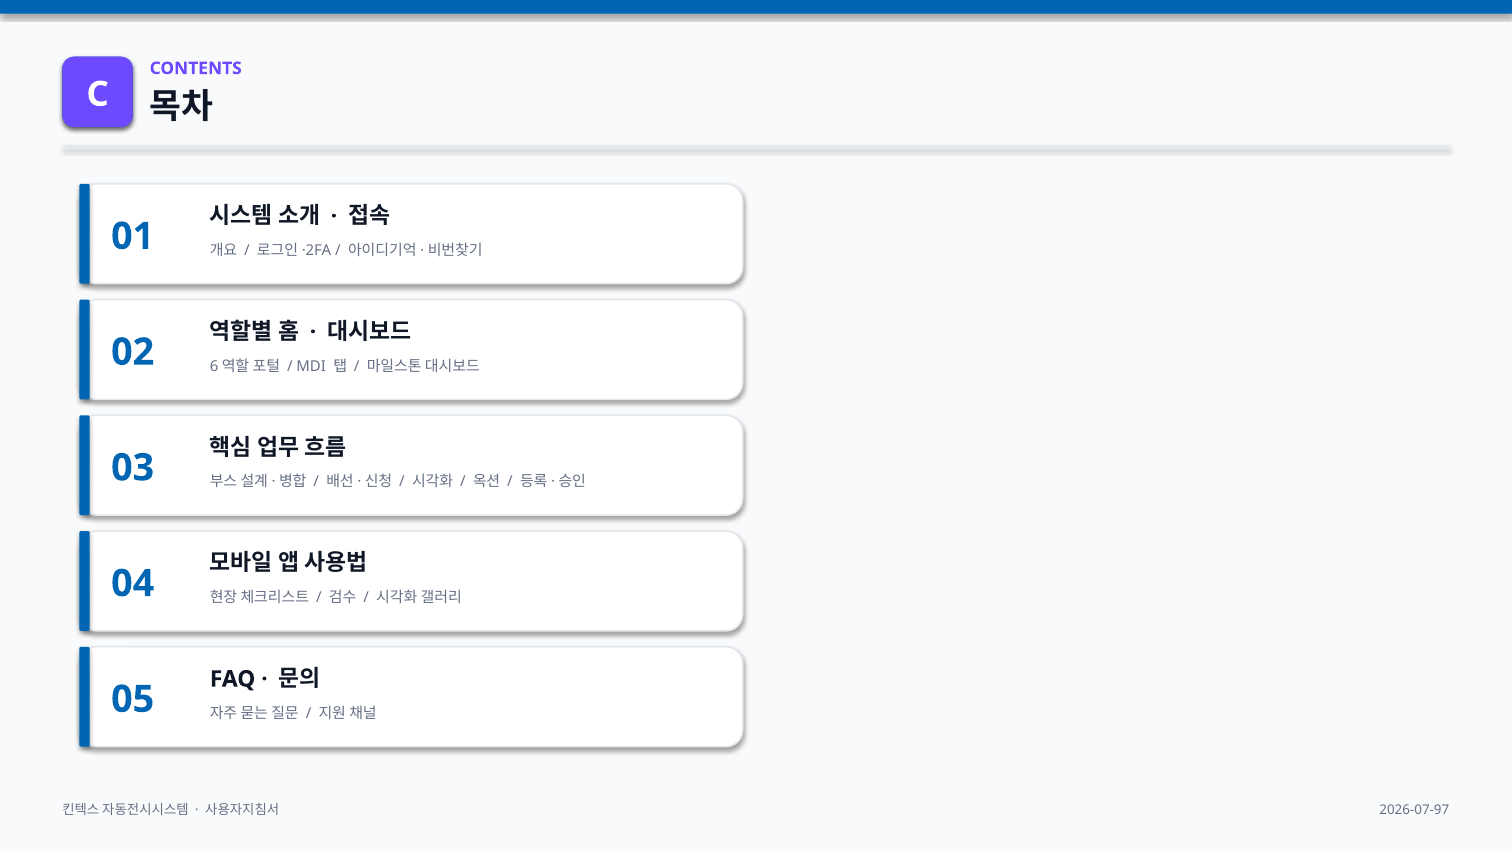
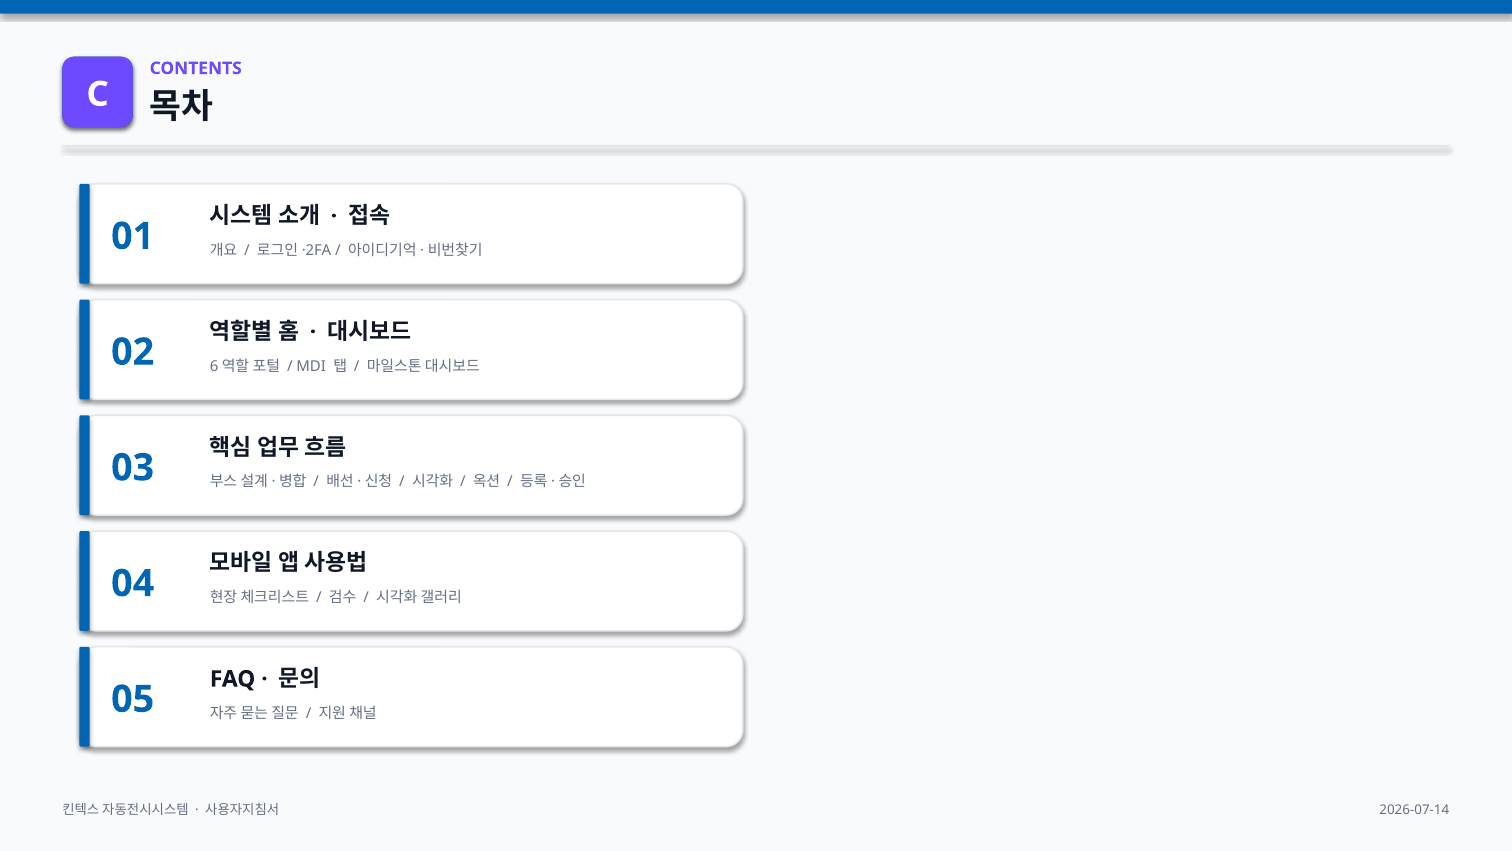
2026-07-97: 2026-07-97 -> 2026-07-14 (1414, 810)
